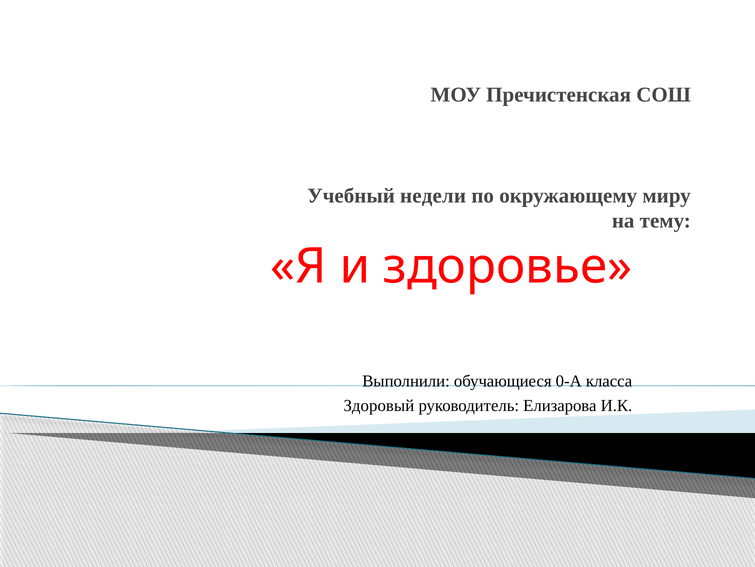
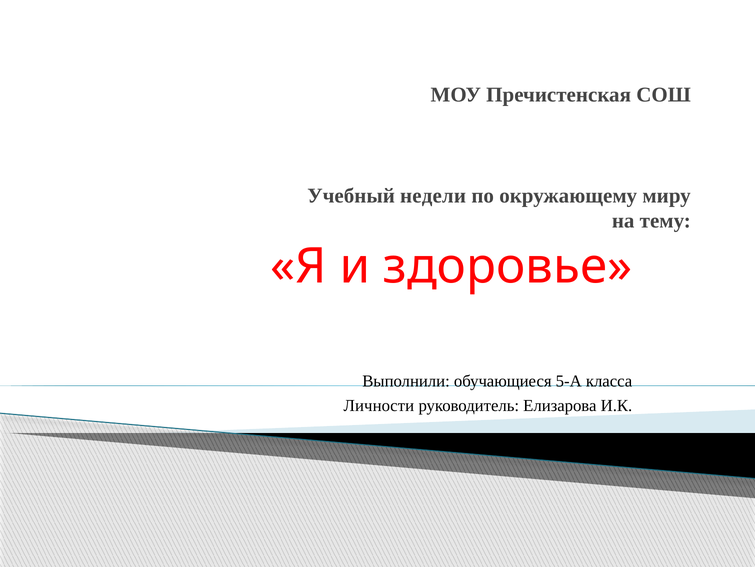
0-А: 0-А -> 5-А (569, 381)
Здоровый: Здоровый -> Личности (379, 405)
